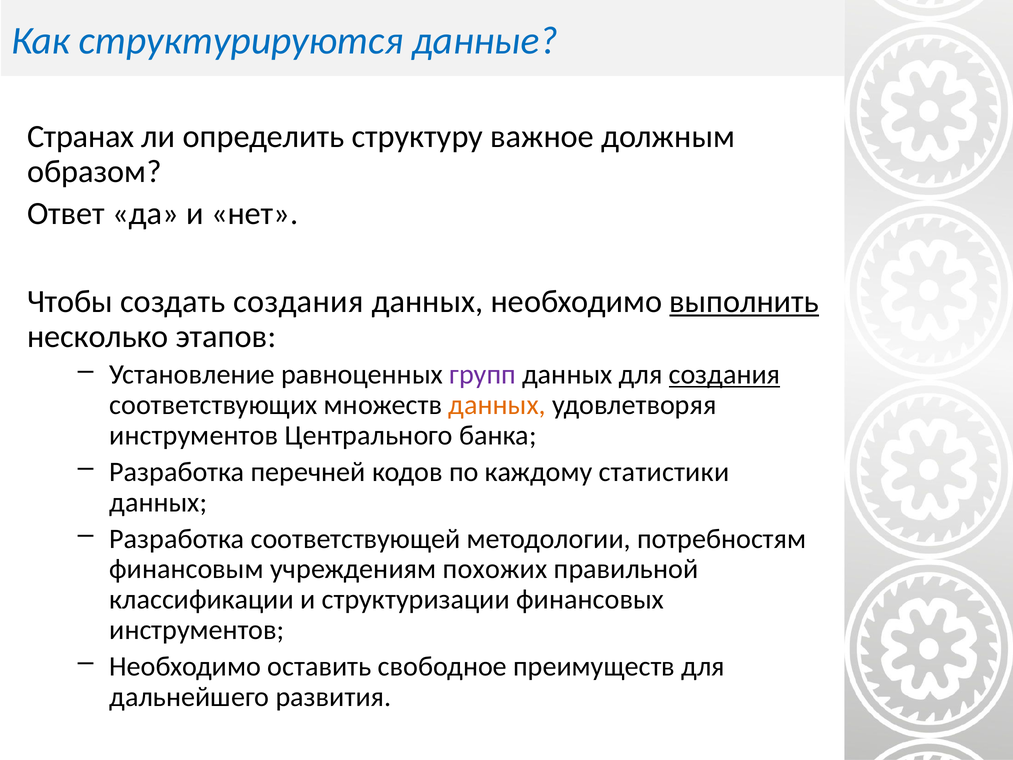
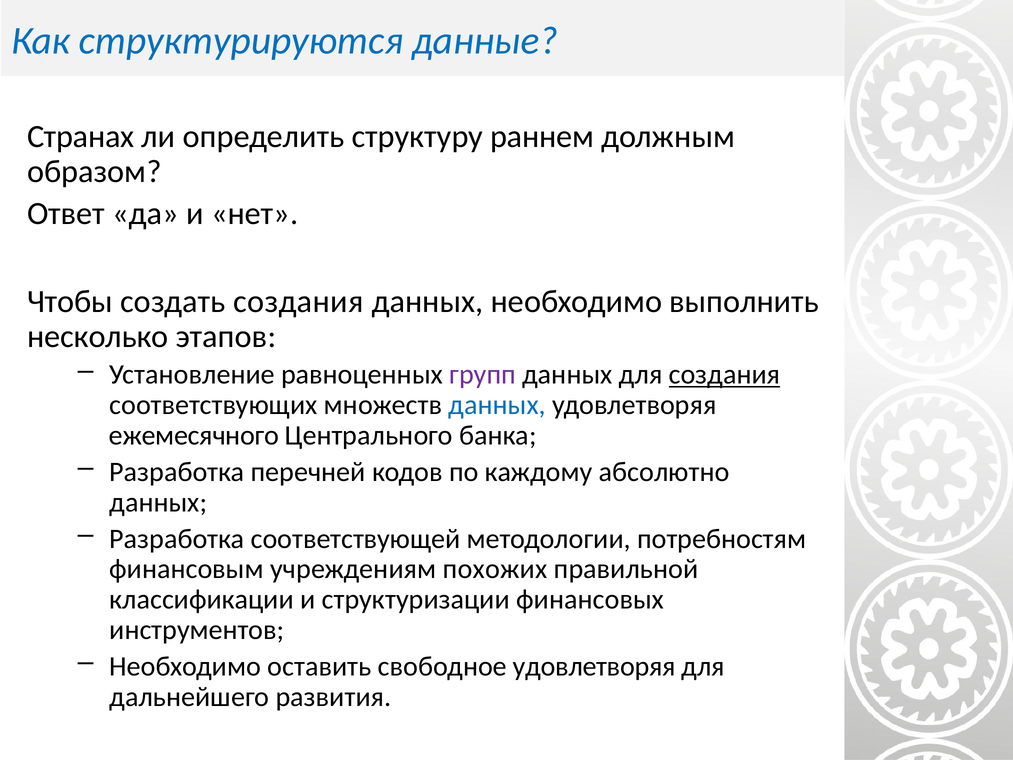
важное: важное -> раннем (542, 136)
выполнить underline: present -> none (744, 301)
данных colour: orange -> blue (497, 405)
инструментов: инструментов -> ежемесячного (194, 435)
статистики: статистики -> абсолютно (664, 472)
свободное преимуществ: преимуществ -> удовлетворяя (594, 666)
